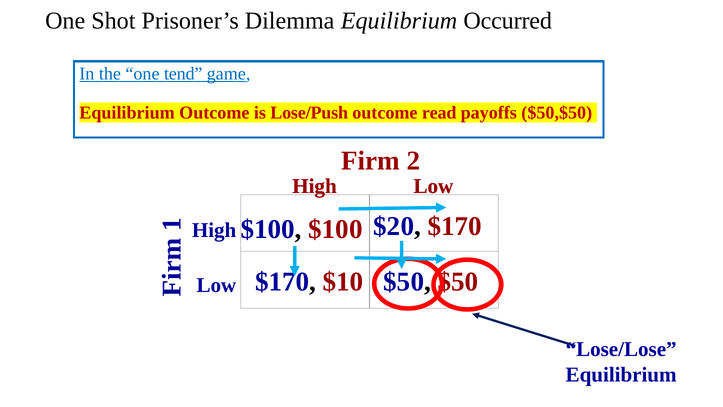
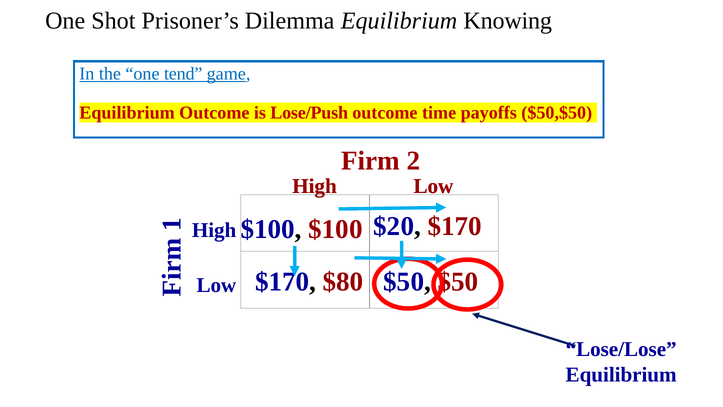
Occurred: Occurred -> Knowing (508, 21)
read: read -> time (439, 113)
$10: $10 -> $80 (343, 282)
